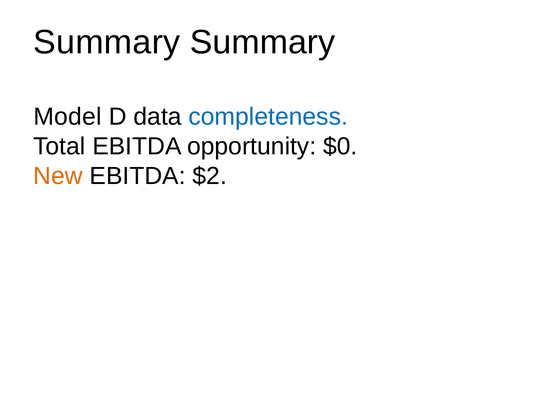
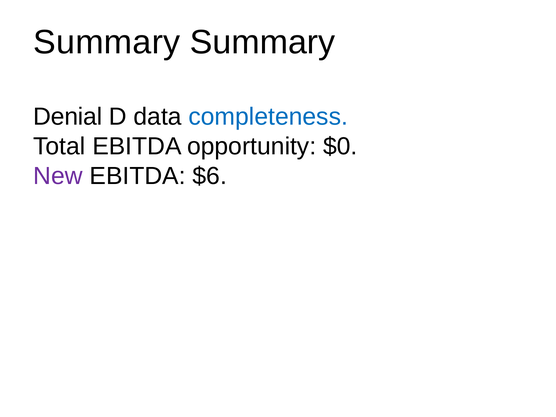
Model: Model -> Denial (68, 117)
New colour: orange -> purple (58, 176)
$2: $2 -> $6 (210, 176)
